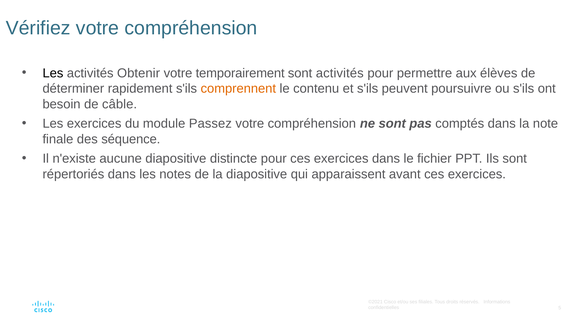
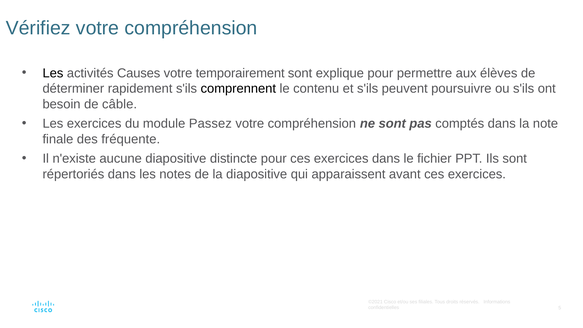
Obtenir: Obtenir -> Causes (139, 73)
sont activités: activités -> explique (340, 73)
comprennent colour: orange -> black (238, 89)
séquence: séquence -> fréquente (131, 139)
